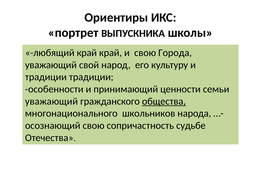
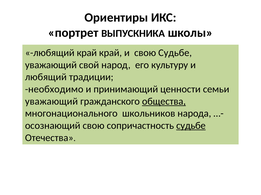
свою Города: Города -> Судьбе (175, 53)
традиции: традиции -> любящий (46, 77)
особенности: особенности -> необходимо (54, 90)
судьбе underline: none -> present (191, 126)
